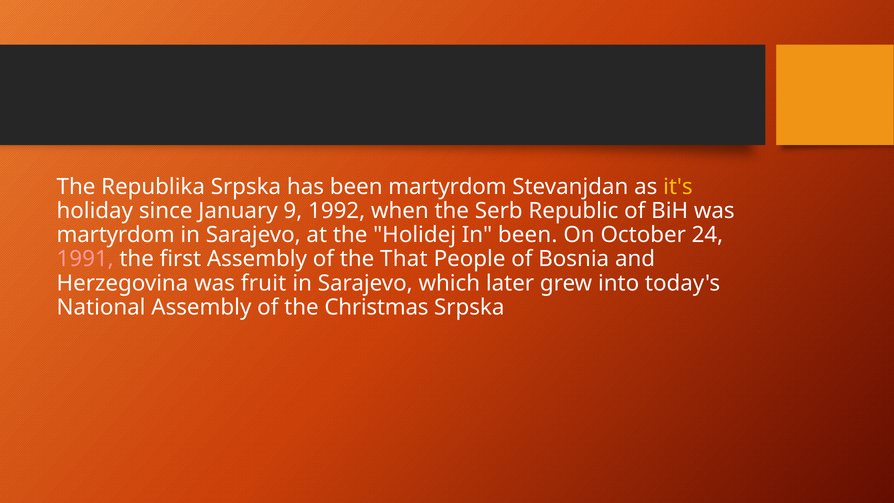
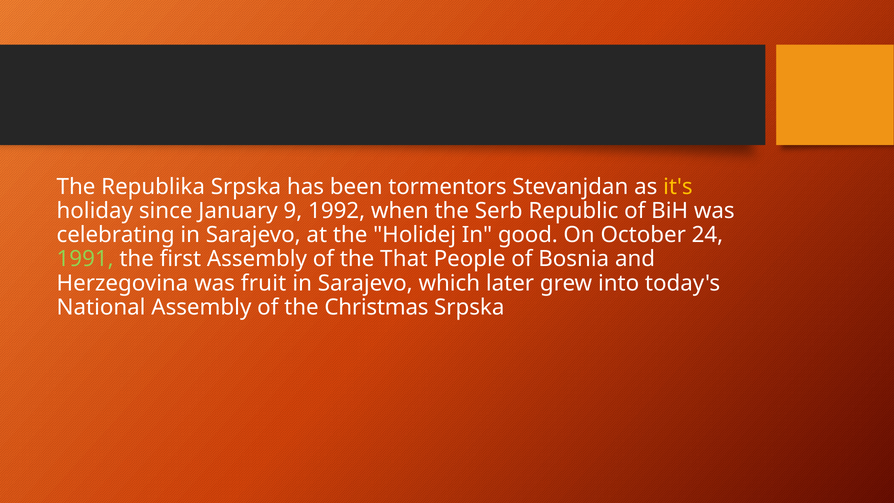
been martyrdom: martyrdom -> tormentors (447, 187)
martyrdom: martyrdom -> celebrating (116, 235)
In been: been -> good (528, 235)
1991 colour: pink -> light green (85, 259)
